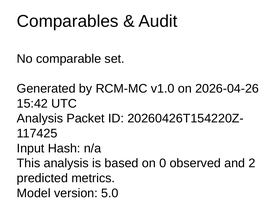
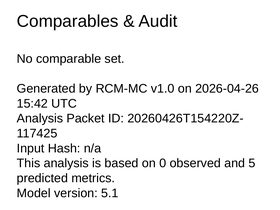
2: 2 -> 5 (252, 163)
5.0: 5.0 -> 5.1 (110, 193)
